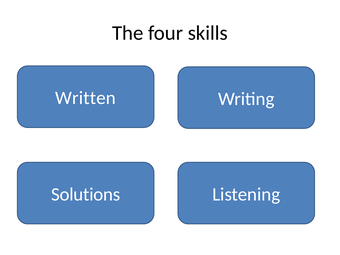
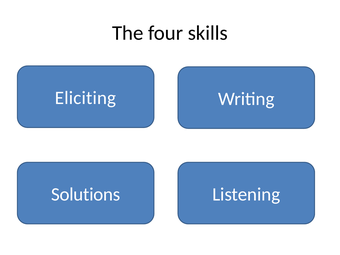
Written: Written -> Eliciting (86, 98)
